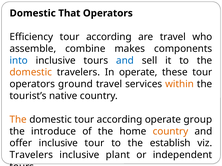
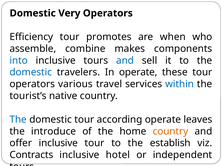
That: That -> Very (69, 13)
according: according -> promotes (109, 37)
are travel: travel -> when (173, 37)
domestic colour: orange -> blue (31, 72)
ground: ground -> various (75, 84)
within colour: orange -> blue (180, 84)
The colour: orange -> blue (18, 120)
group: group -> leaves (198, 120)
Travelers: Travelers -> Contracts (31, 155)
plant: plant -> hotel (118, 155)
